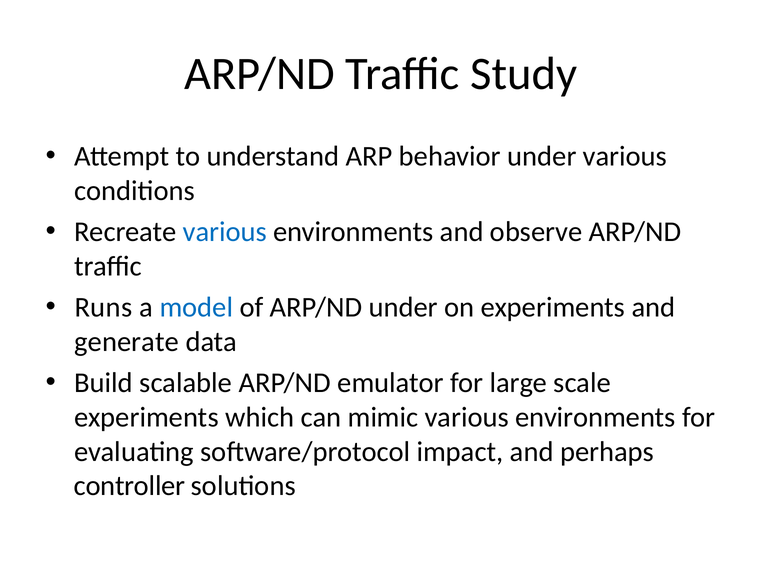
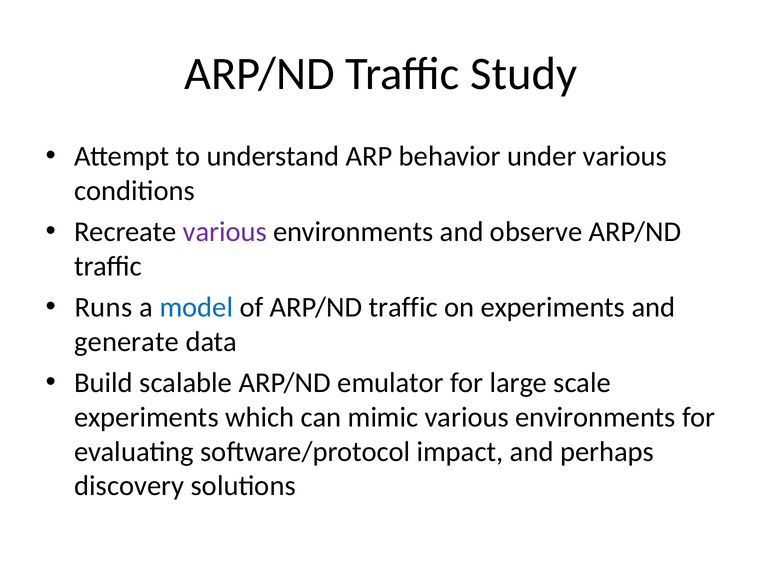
various colour: blue -> purple (225, 232)
of ARP/ND under: under -> traffic (403, 307)
controller: controller -> discovery (129, 486)
